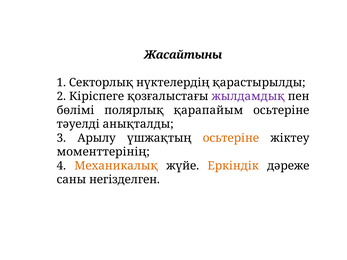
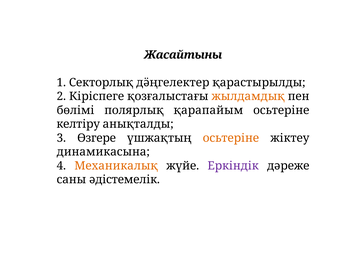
нүктелердің: нүктелердің -> дӛңгелектер (173, 83)
жылдамдық colour: purple -> orange (248, 96)
тәуелді: тәуелді -> келтіру (78, 124)
Арылу: Арылу -> Өзгере (97, 138)
моменттерінің: моменттерінің -> динамикасына (103, 152)
Еркіндік colour: orange -> purple (233, 166)
негізделген: негізделген -> әдістемелік (125, 180)
